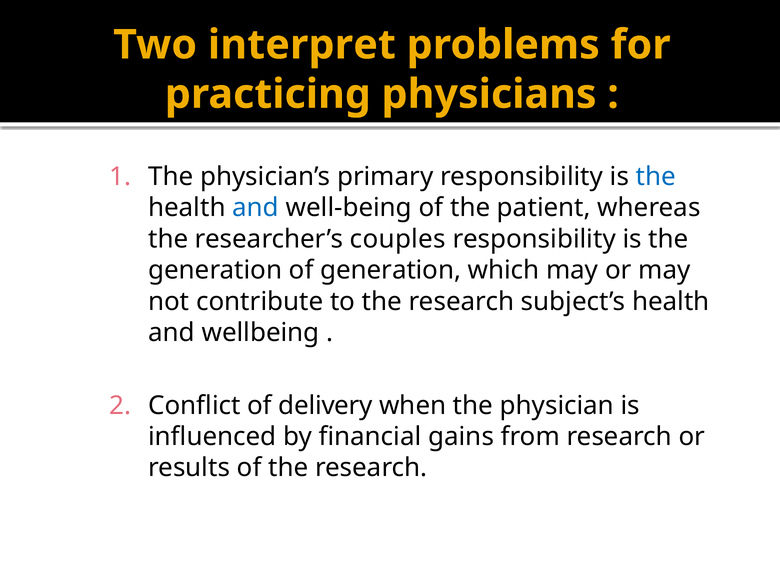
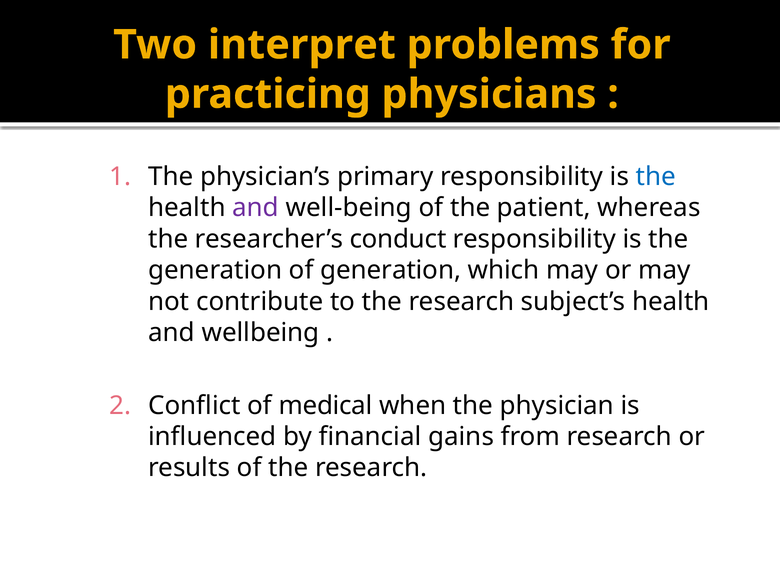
and colour: blue -> purple (256, 208)
couples: couples -> conduct (398, 239)
delivery: delivery -> medical (326, 405)
